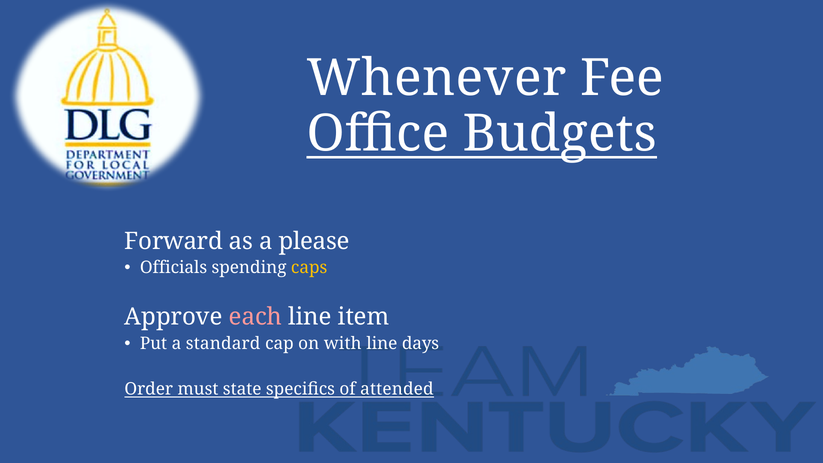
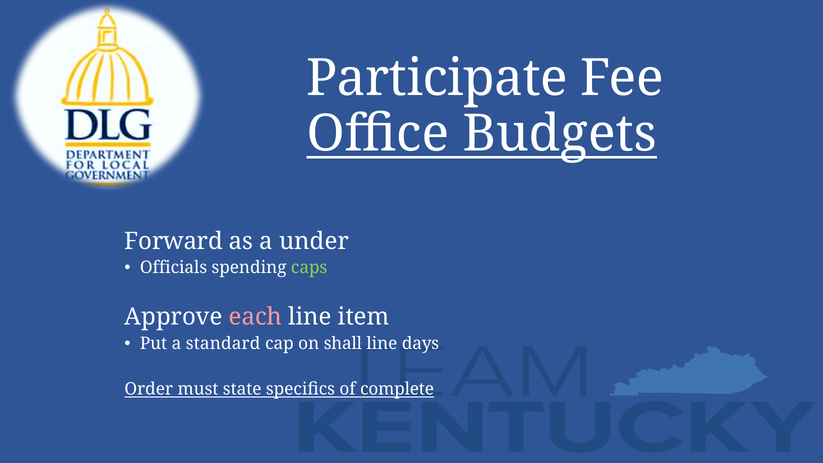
Whenever: Whenever -> Participate (437, 78)
please: please -> under (314, 241)
caps colour: yellow -> light green (309, 268)
with: with -> shall (343, 344)
attended: attended -> complete (397, 389)
